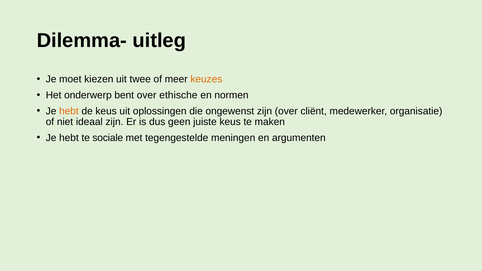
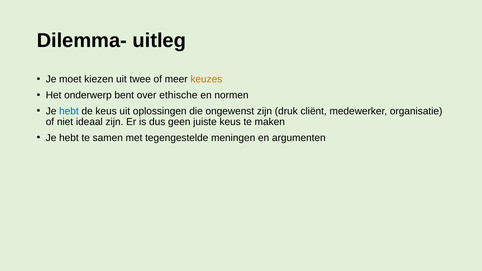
hebt colour: orange -> blue (69, 111)
zijn over: over -> druk (286, 111)
sociale: sociale -> samen (108, 138)
